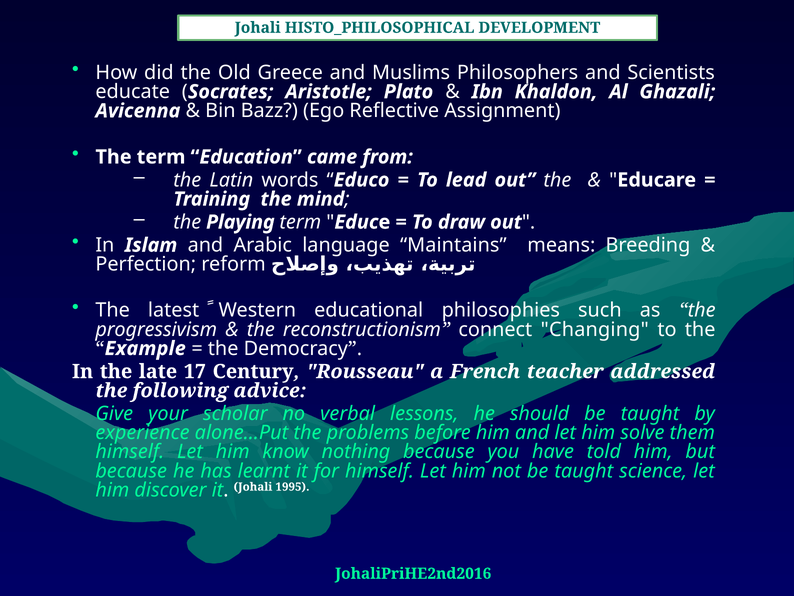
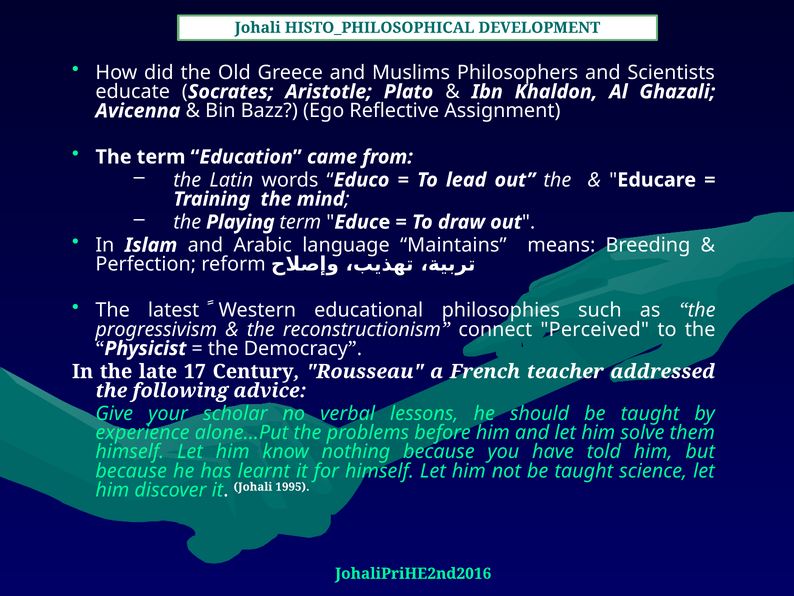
Changing: Changing -> Perceived (595, 329)
Example: Example -> Physicist (145, 348)
